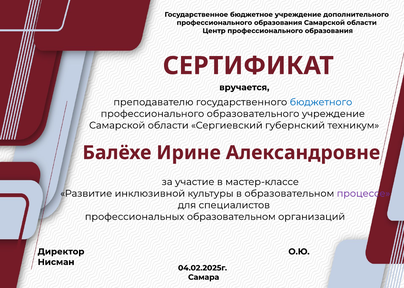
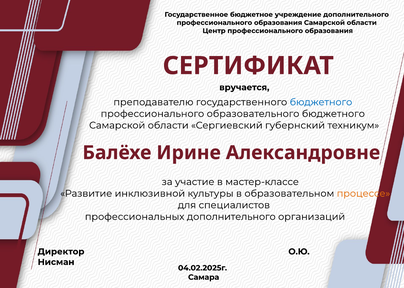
образовательного учреждение: учреждение -> бюджетного (333, 114)
процессе colour: purple -> orange (363, 193)
профессиональных образовательном: образовательном -> дополнительного (231, 216)
